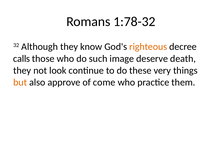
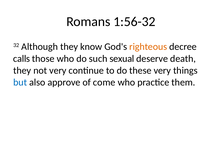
1:78-32: 1:78-32 -> 1:56-32 (134, 21)
image: image -> sexual (122, 58)
not look: look -> very (58, 70)
but colour: orange -> blue (20, 82)
